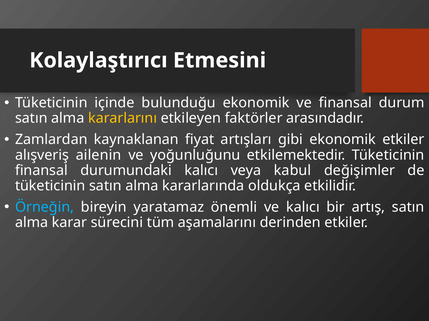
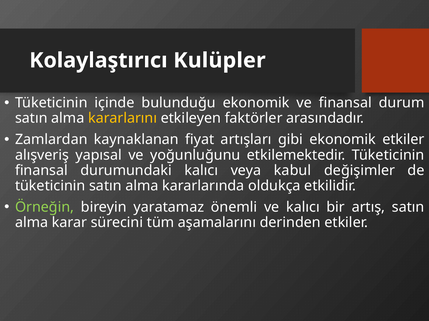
Etmesini: Etmesini -> Kulüpler (219, 61)
ailenin: ailenin -> yapısal (99, 155)
Örneğin colour: light blue -> light green (45, 208)
